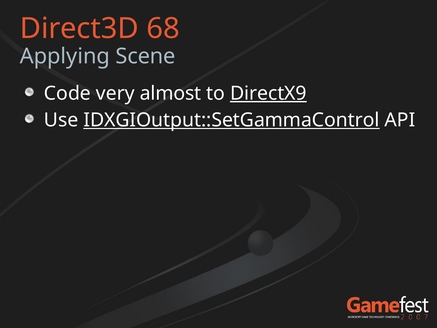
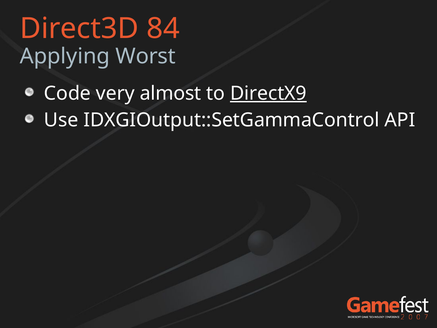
68: 68 -> 84 (163, 29)
Scene: Scene -> Worst (146, 56)
IDXGIOutput::SetGammaControl underline: present -> none (232, 120)
